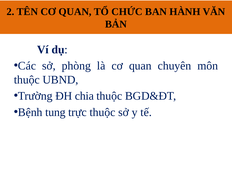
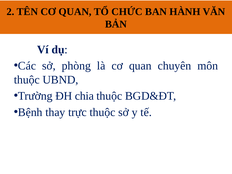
tung: tung -> thay (55, 112)
